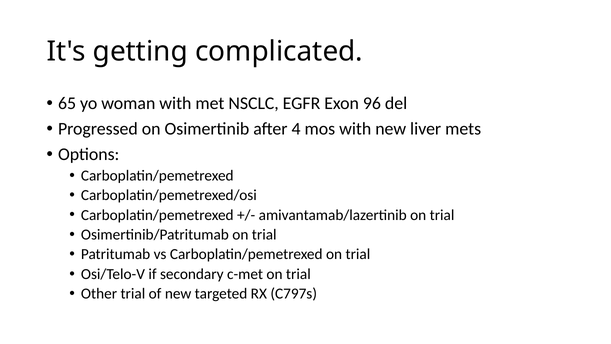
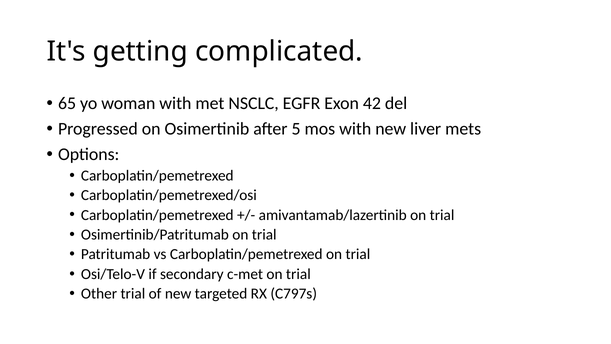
96: 96 -> 42 (372, 103)
4: 4 -> 5 (296, 129)
